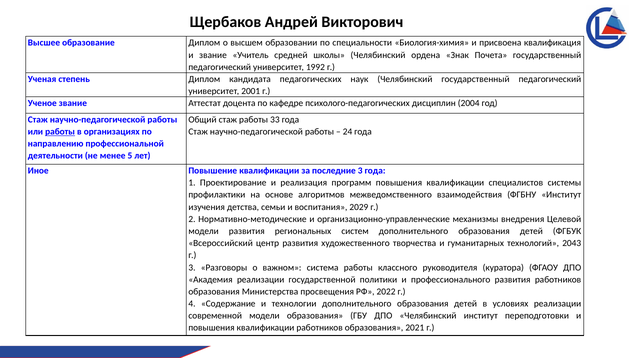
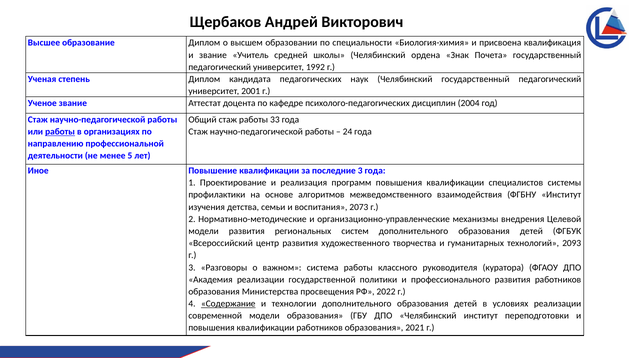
2029: 2029 -> 2073 (359, 207)
2043: 2043 -> 2093 (572, 243)
Содержание underline: none -> present (228, 304)
